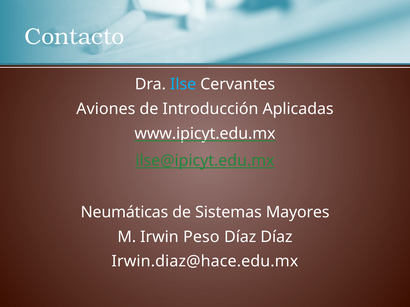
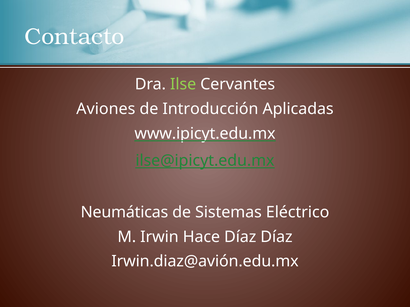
Ilse colour: light blue -> light green (183, 84)
Mayores: Mayores -> Eléctrico (298, 213)
Peso: Peso -> Hace (201, 237)
Irwin.diaz@hace.edu.mx: Irwin.diaz@hace.edu.mx -> Irwin.diaz@avión.edu.mx (205, 262)
